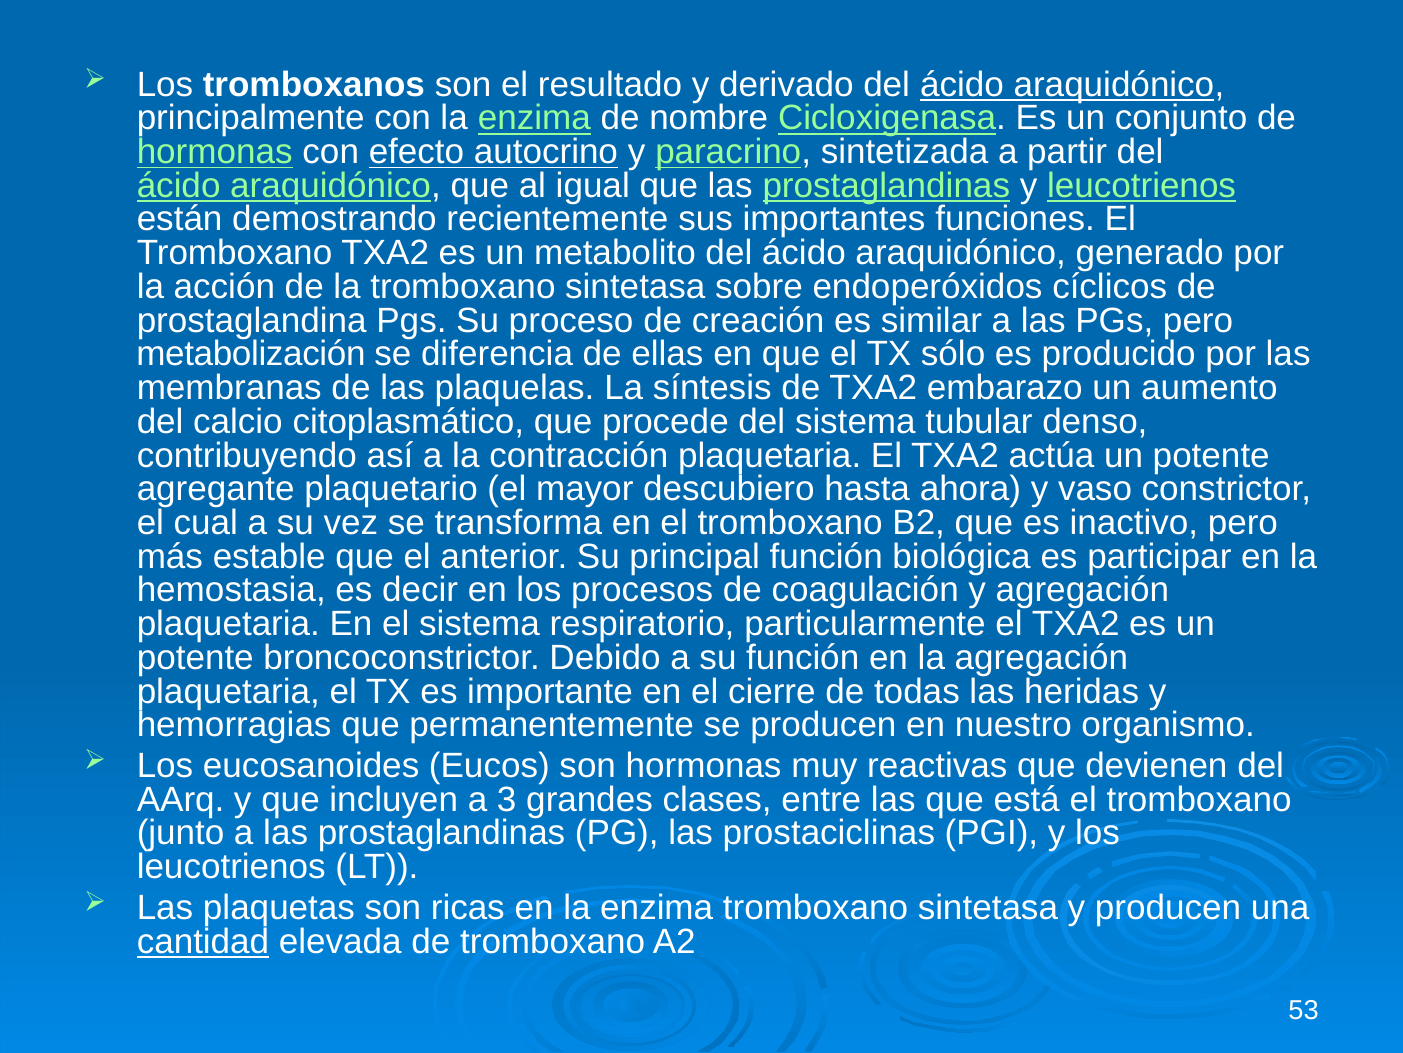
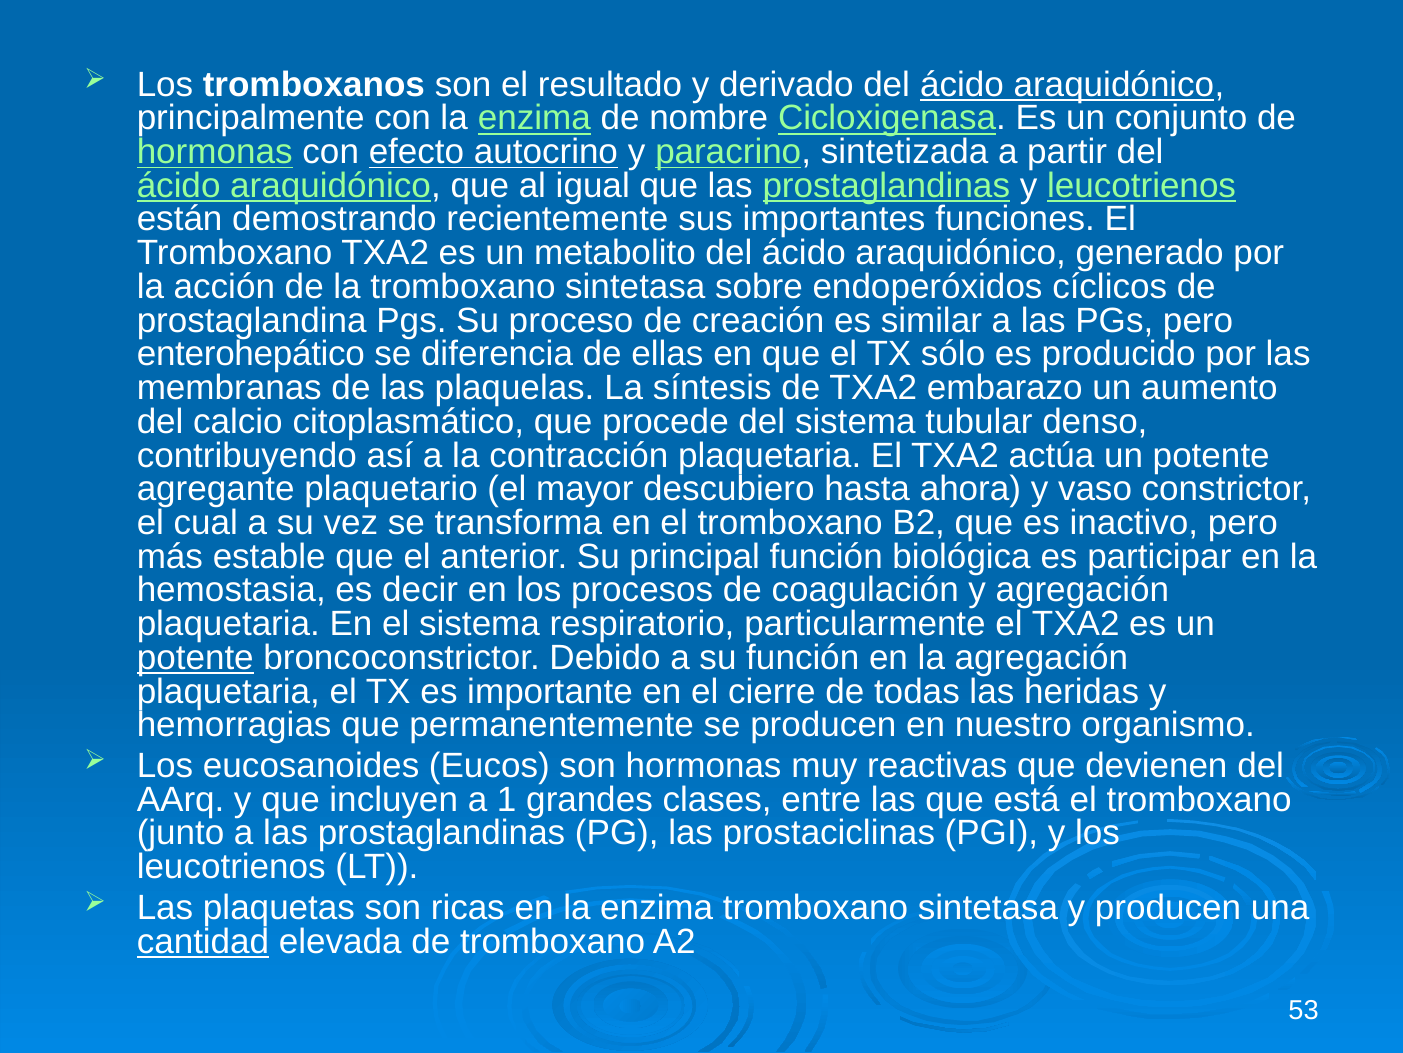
metabolización: metabolización -> enterohepático (251, 354)
potente underline: none -> present (195, 657)
3: 3 -> 1 (507, 799)
